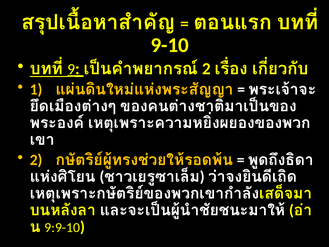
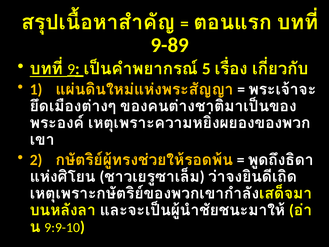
9-10: 9-10 -> 9-89 (170, 45)
2: 2 -> 5 (206, 69)
